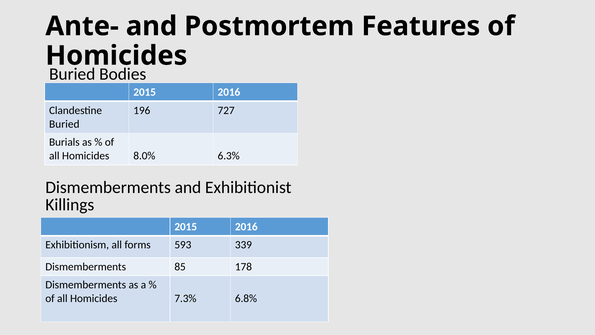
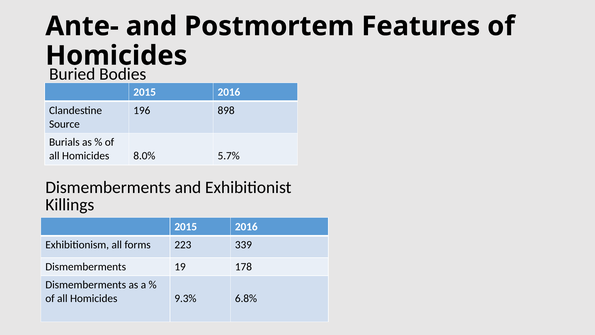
727: 727 -> 898 (226, 110)
Buried: Buried -> Source (64, 124)
6.3%: 6.3% -> 5.7% (229, 156)
593: 593 -> 223 (183, 245)
85: 85 -> 19 (180, 267)
7.3%: 7.3% -> 9.3% (185, 298)
